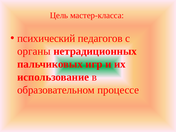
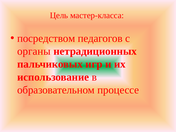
психический: психический -> посредством (46, 38)
